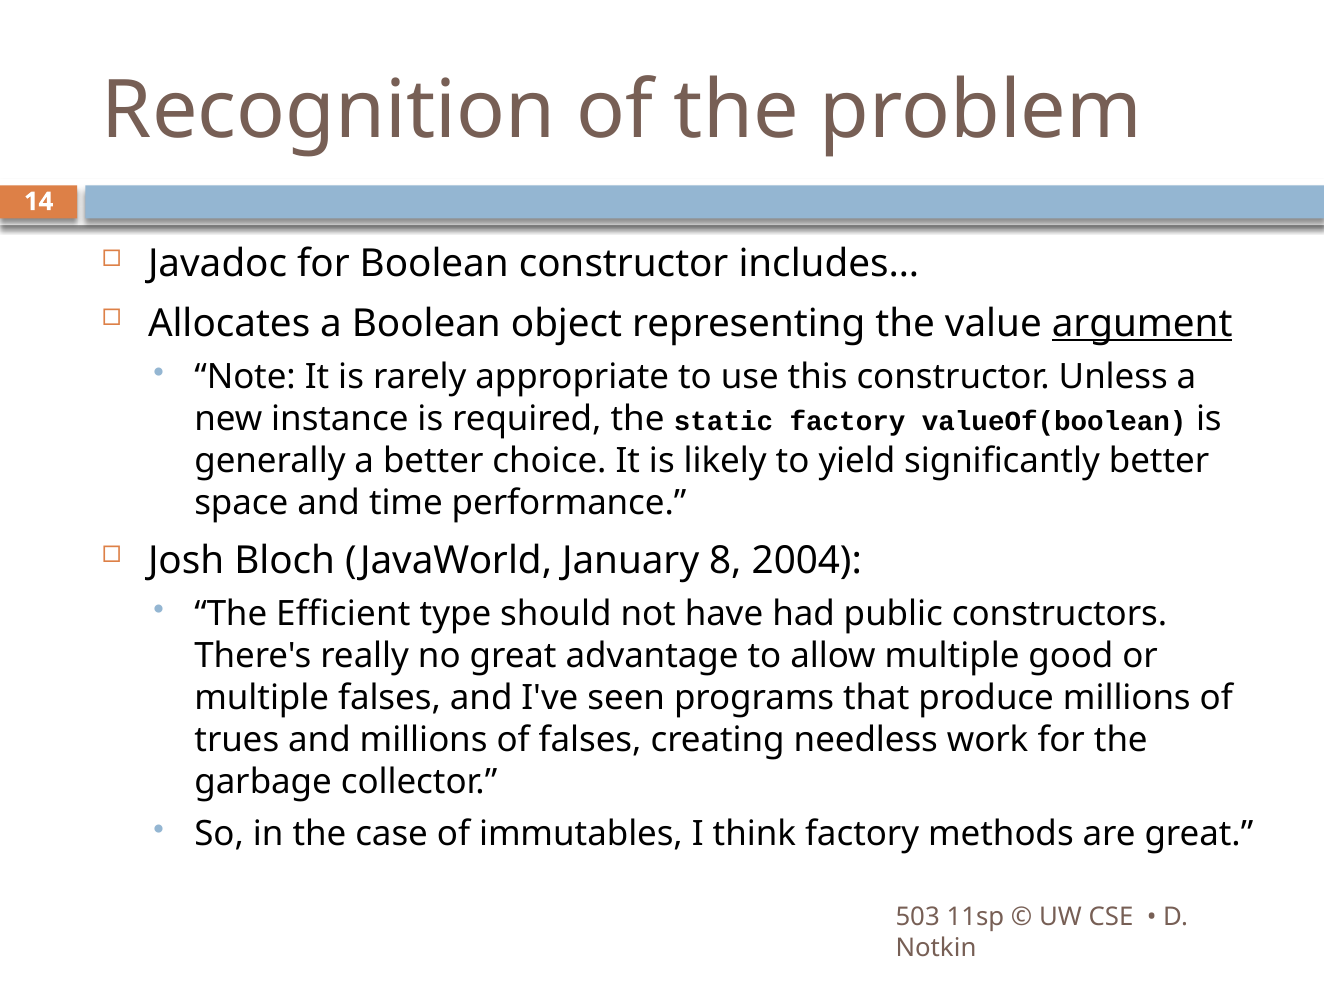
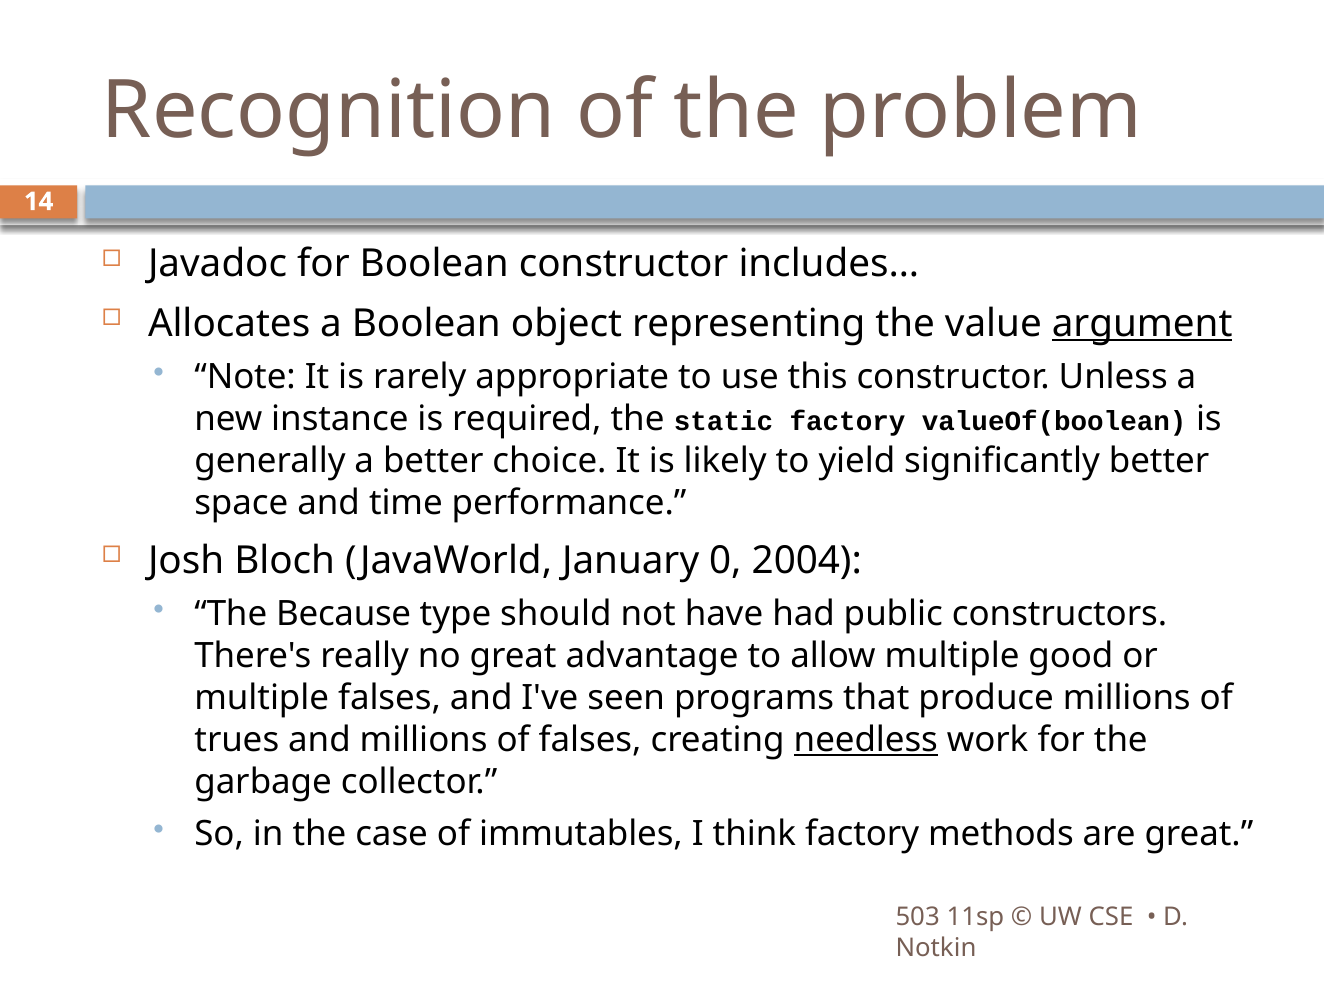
8: 8 -> 0 (725, 560)
Efficient: Efficient -> Because (344, 614)
needless underline: none -> present (866, 740)
